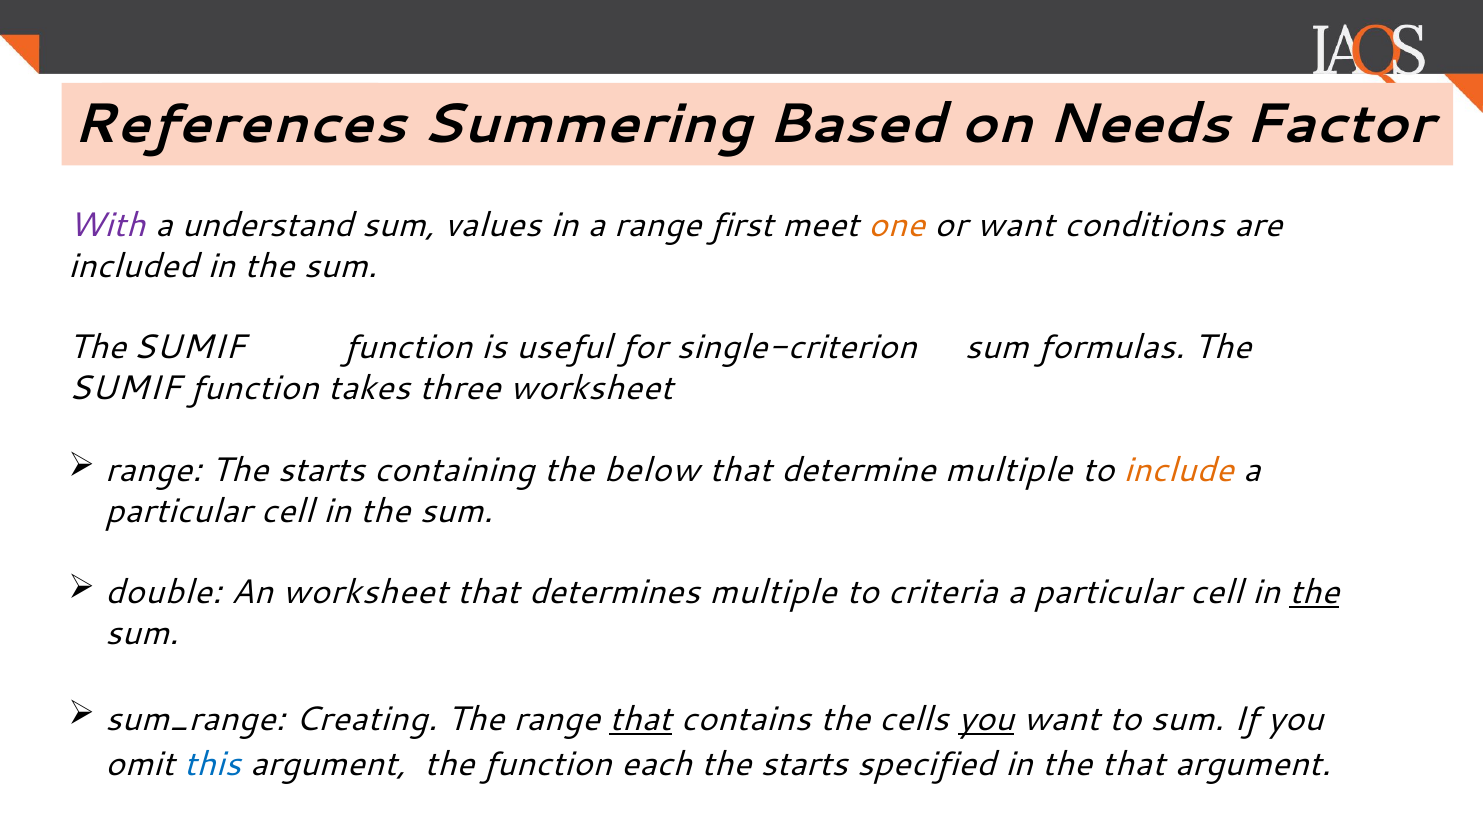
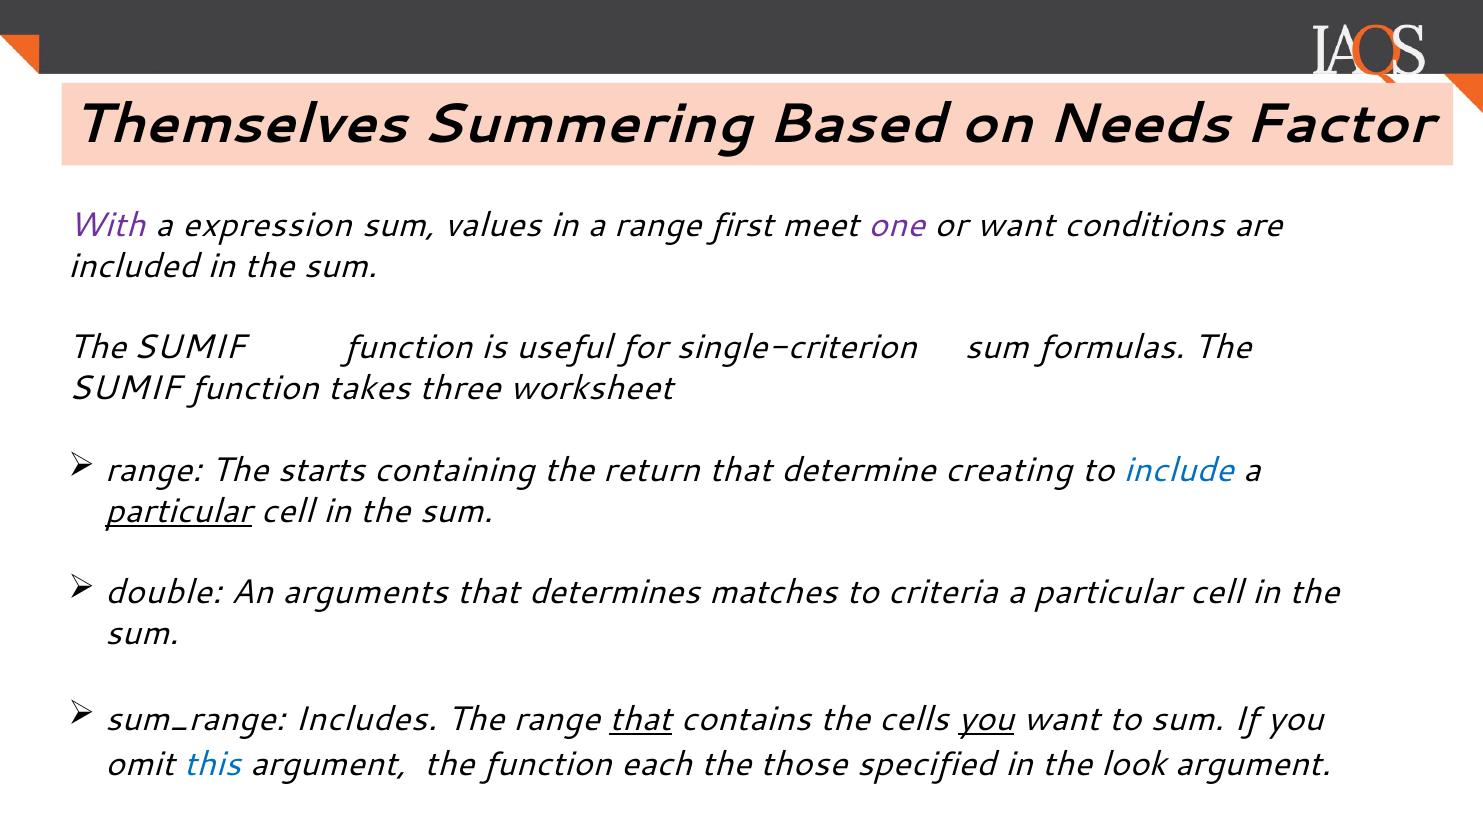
References: References -> Themselves (240, 124)
understand: understand -> expression (267, 225)
one colour: orange -> purple (897, 225)
below: below -> return (652, 471)
determine multiple: multiple -> creating (1009, 471)
include colour: orange -> blue (1179, 471)
particular underline: none -> present (178, 511)
An worksheet: worksheet -> arguments (365, 593)
determines multiple: multiple -> matches (773, 593)
the underline: present -> none (1314, 593)
Creating: Creating -> Includes (366, 719)
starts: starts -> those (804, 764)
the that: that -> look (1134, 764)
